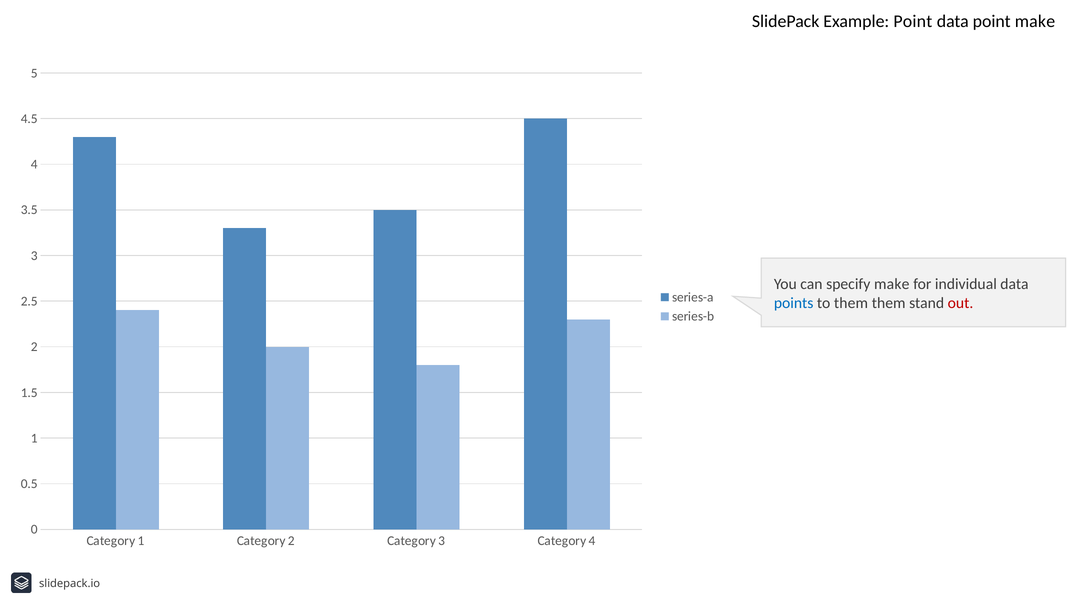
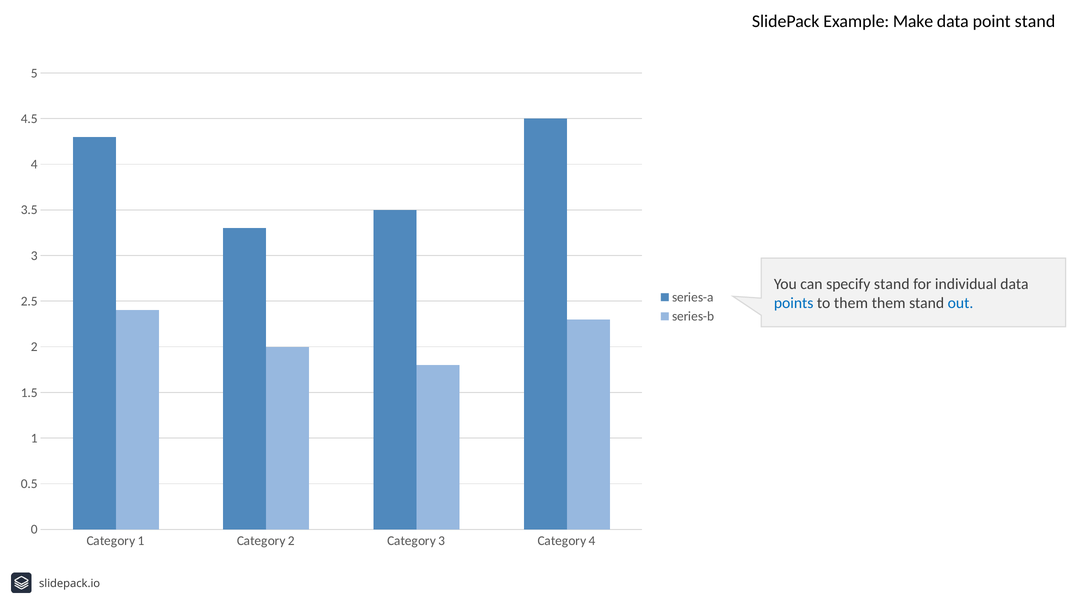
Example Point: Point -> Make (913, 21)
point make: make -> stand (1035, 21)
specify make: make -> stand (892, 284)
out colour: red -> blue (961, 303)
